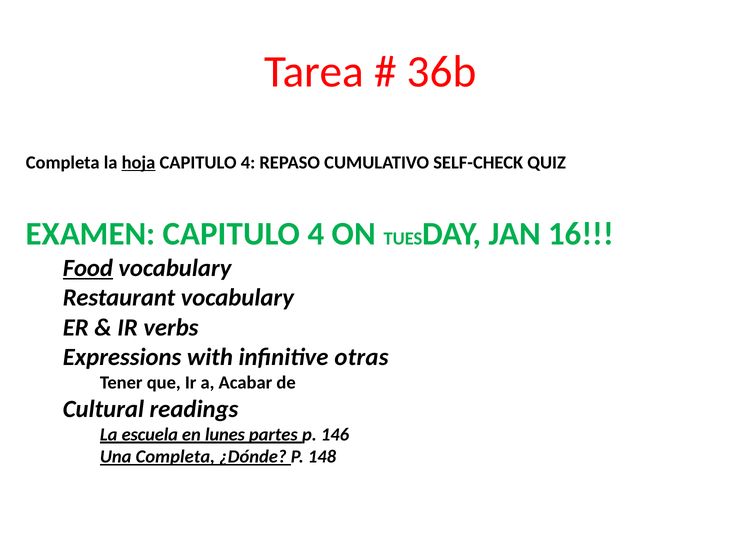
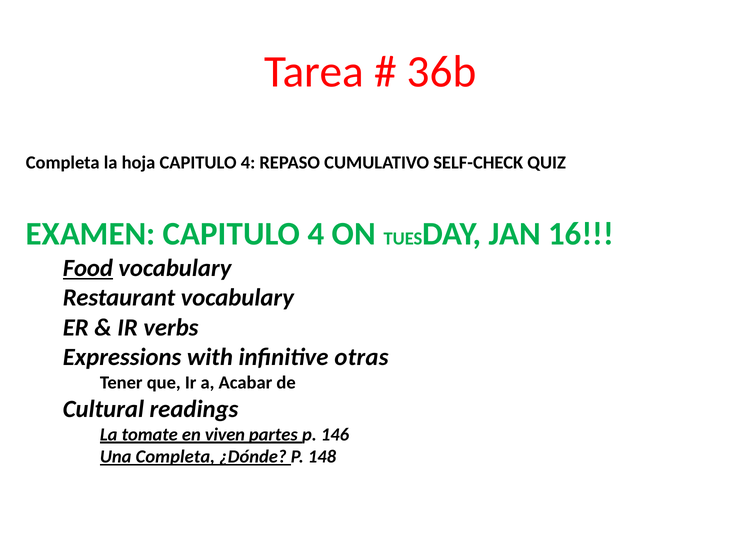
hoja underline: present -> none (138, 163)
escuela: escuela -> tomate (150, 434)
lunes: lunes -> viven (225, 434)
